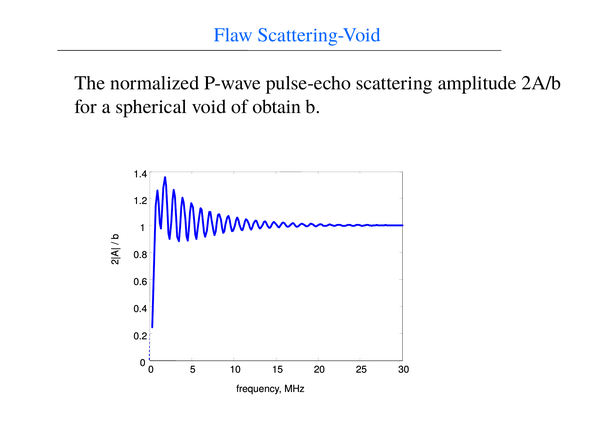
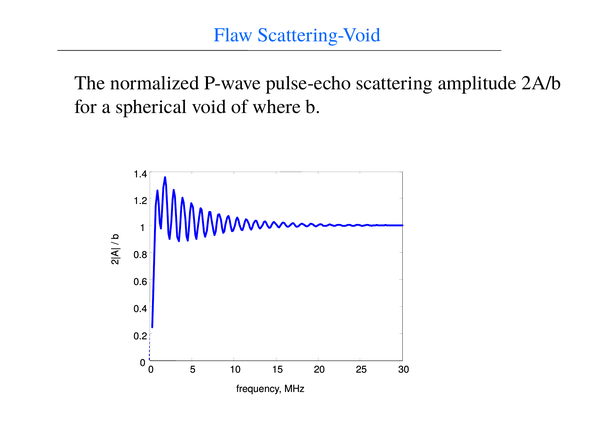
obtain: obtain -> where (277, 107)
